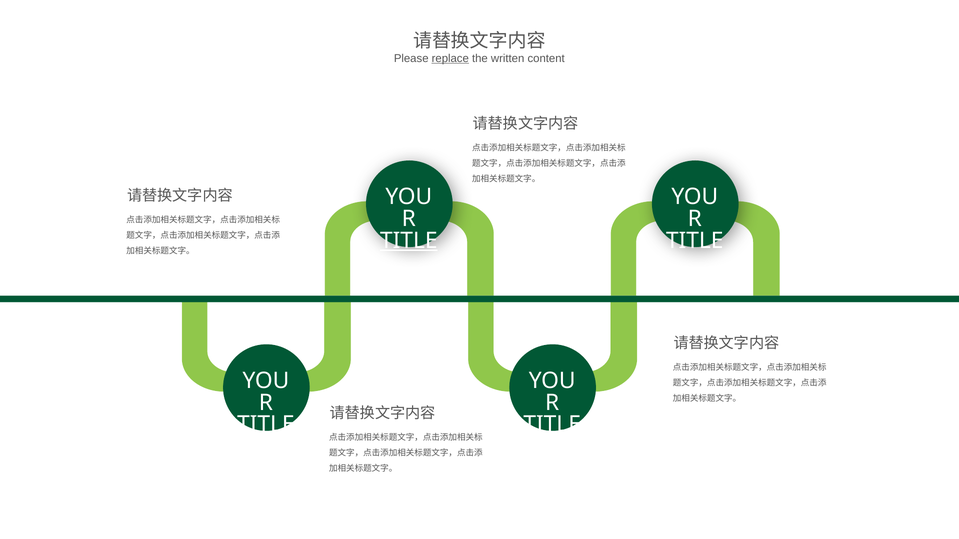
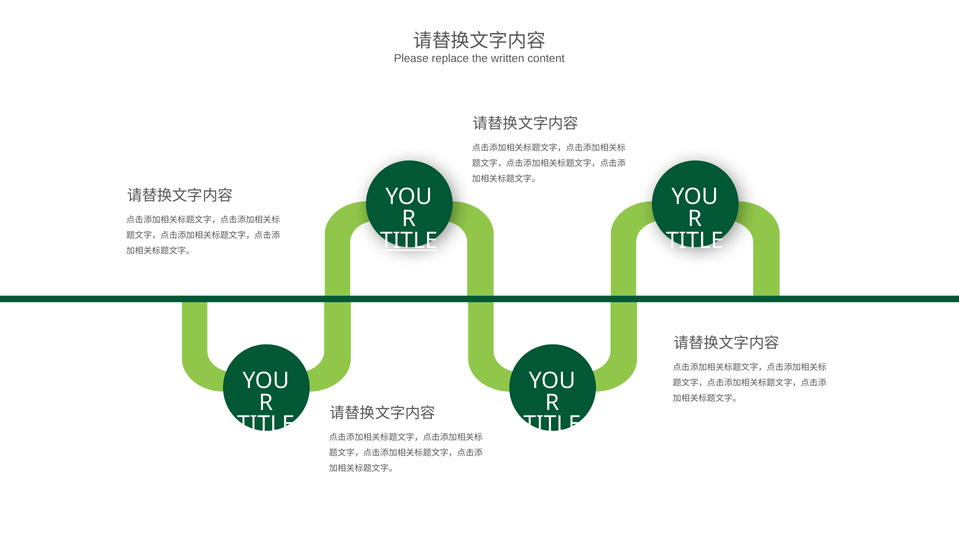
replace underline: present -> none (450, 58)
